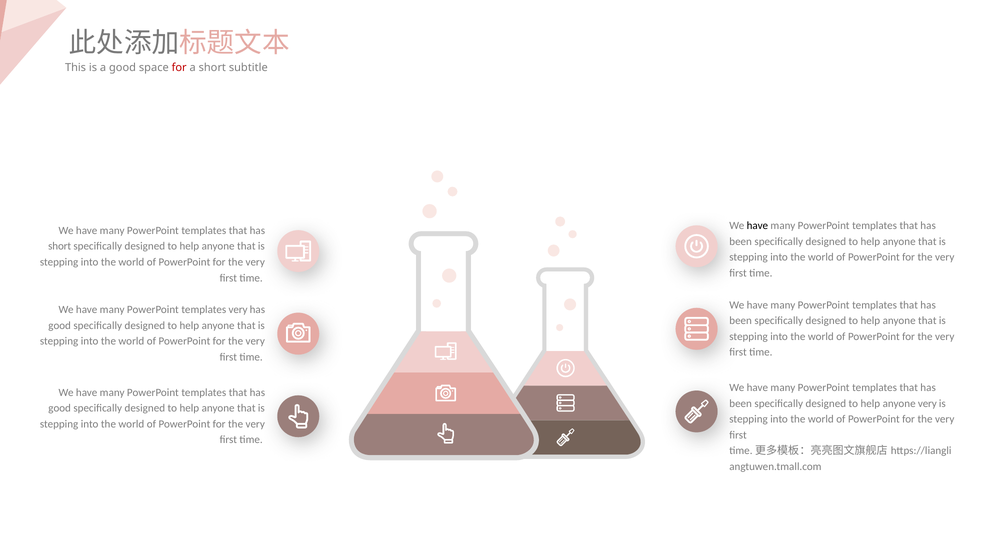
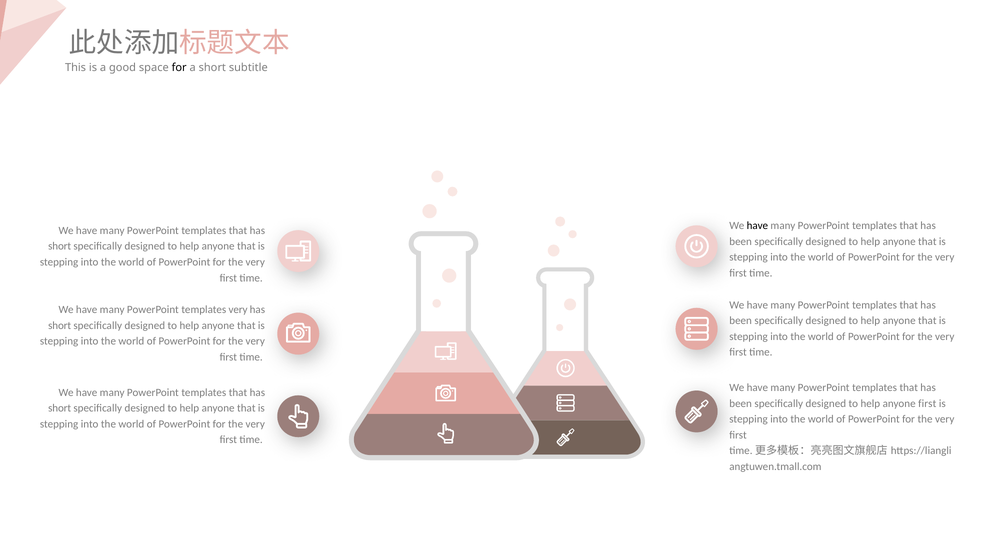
for colour: red -> black (179, 67)
good: good -> short (60, 326)
anyone very: very -> first (927, 403)
good: good -> short (60, 408)
